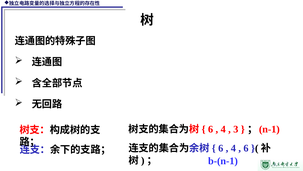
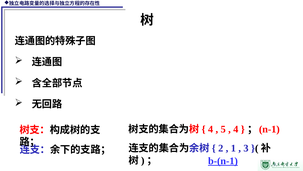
6: 6 -> 4 (211, 129)
4: 4 -> 5 (223, 129)
3: 3 -> 4 (236, 129)
6: 6 -> 2 (221, 148)
4: 4 -> 1 (233, 148)
6: 6 -> 3 (246, 148)
b-(n-1 underline: none -> present (223, 160)
